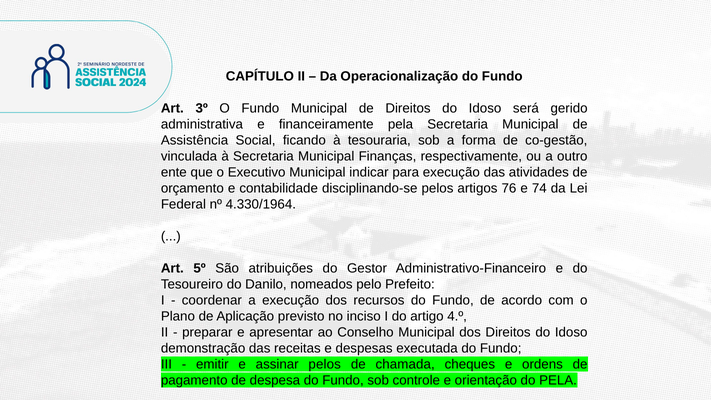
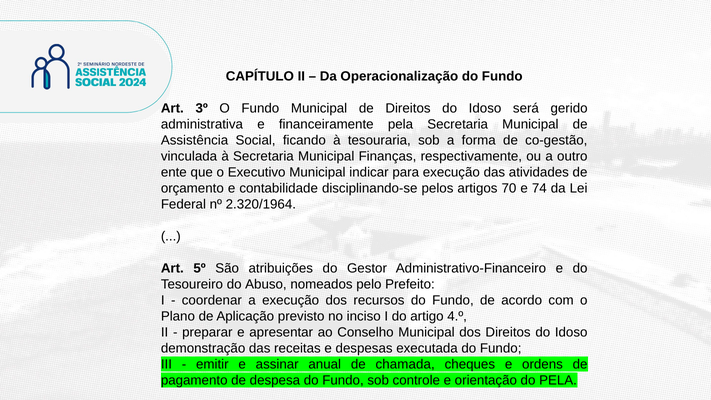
76: 76 -> 70 (509, 188)
4.330/1964: 4.330/1964 -> 2.320/1964 (261, 204)
Danilo: Danilo -> Abuso (266, 284)
assinar pelos: pelos -> anual (325, 364)
